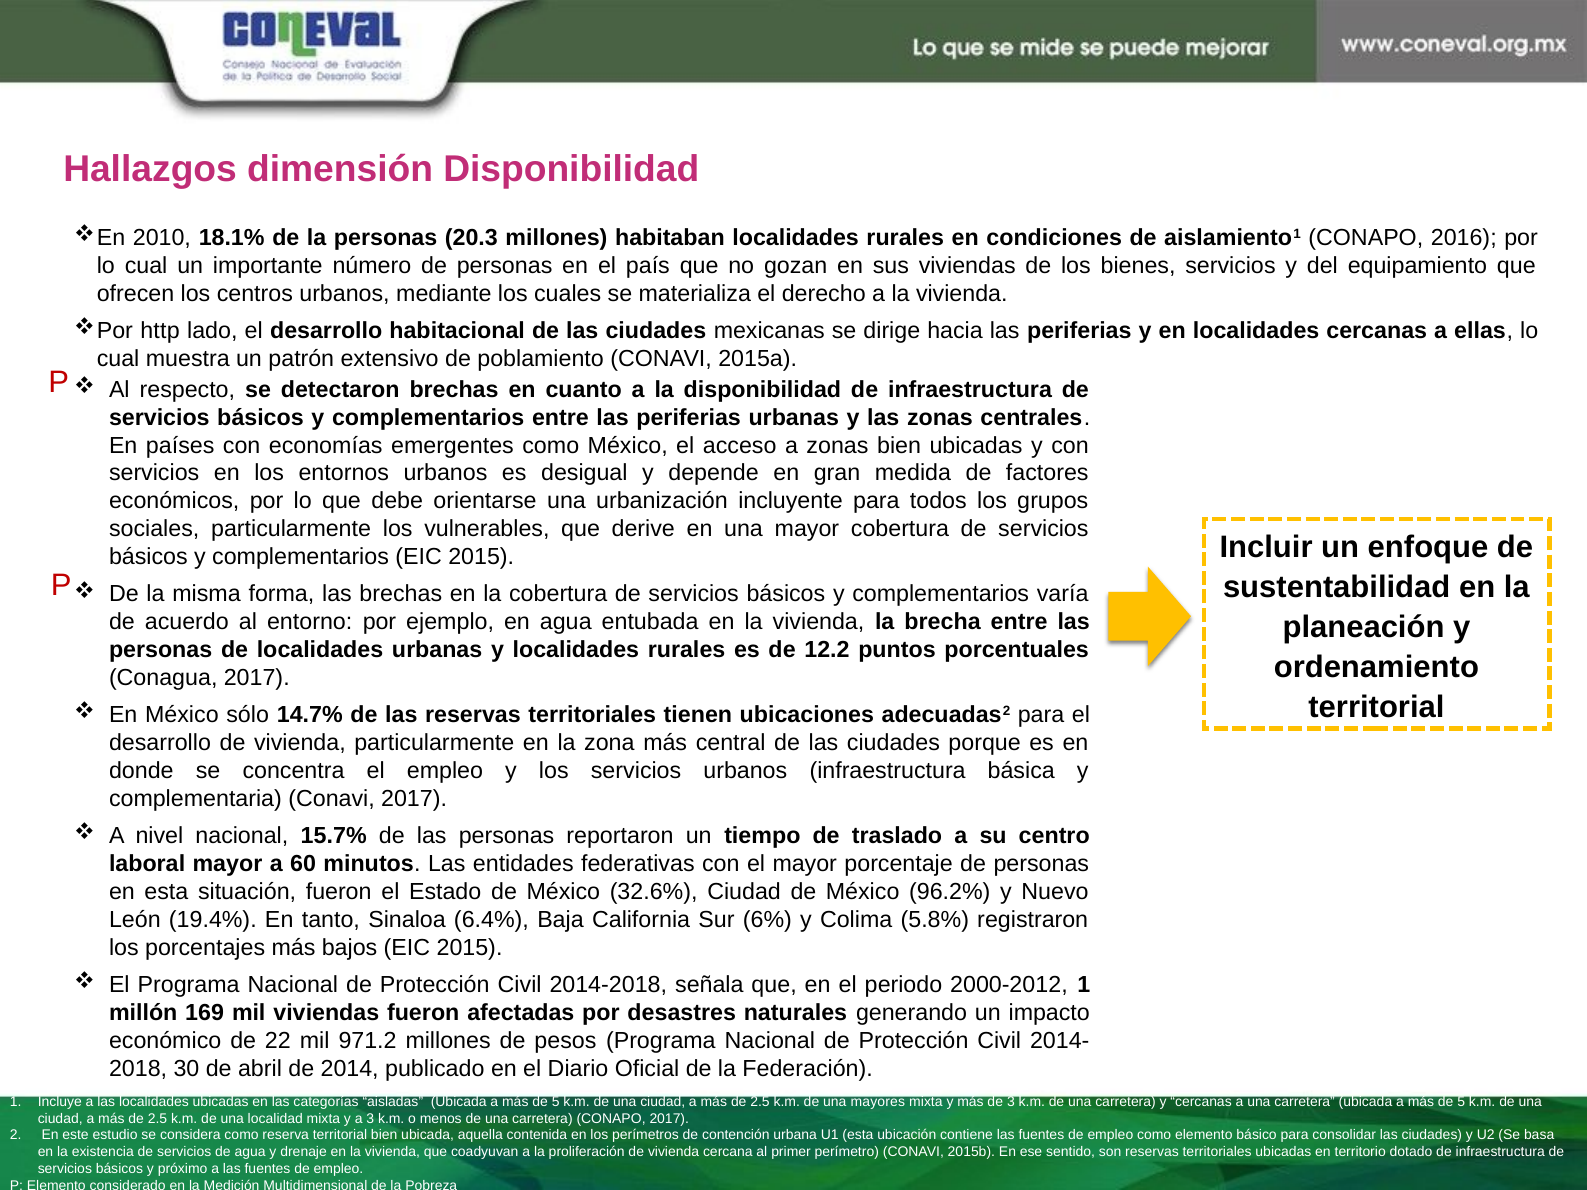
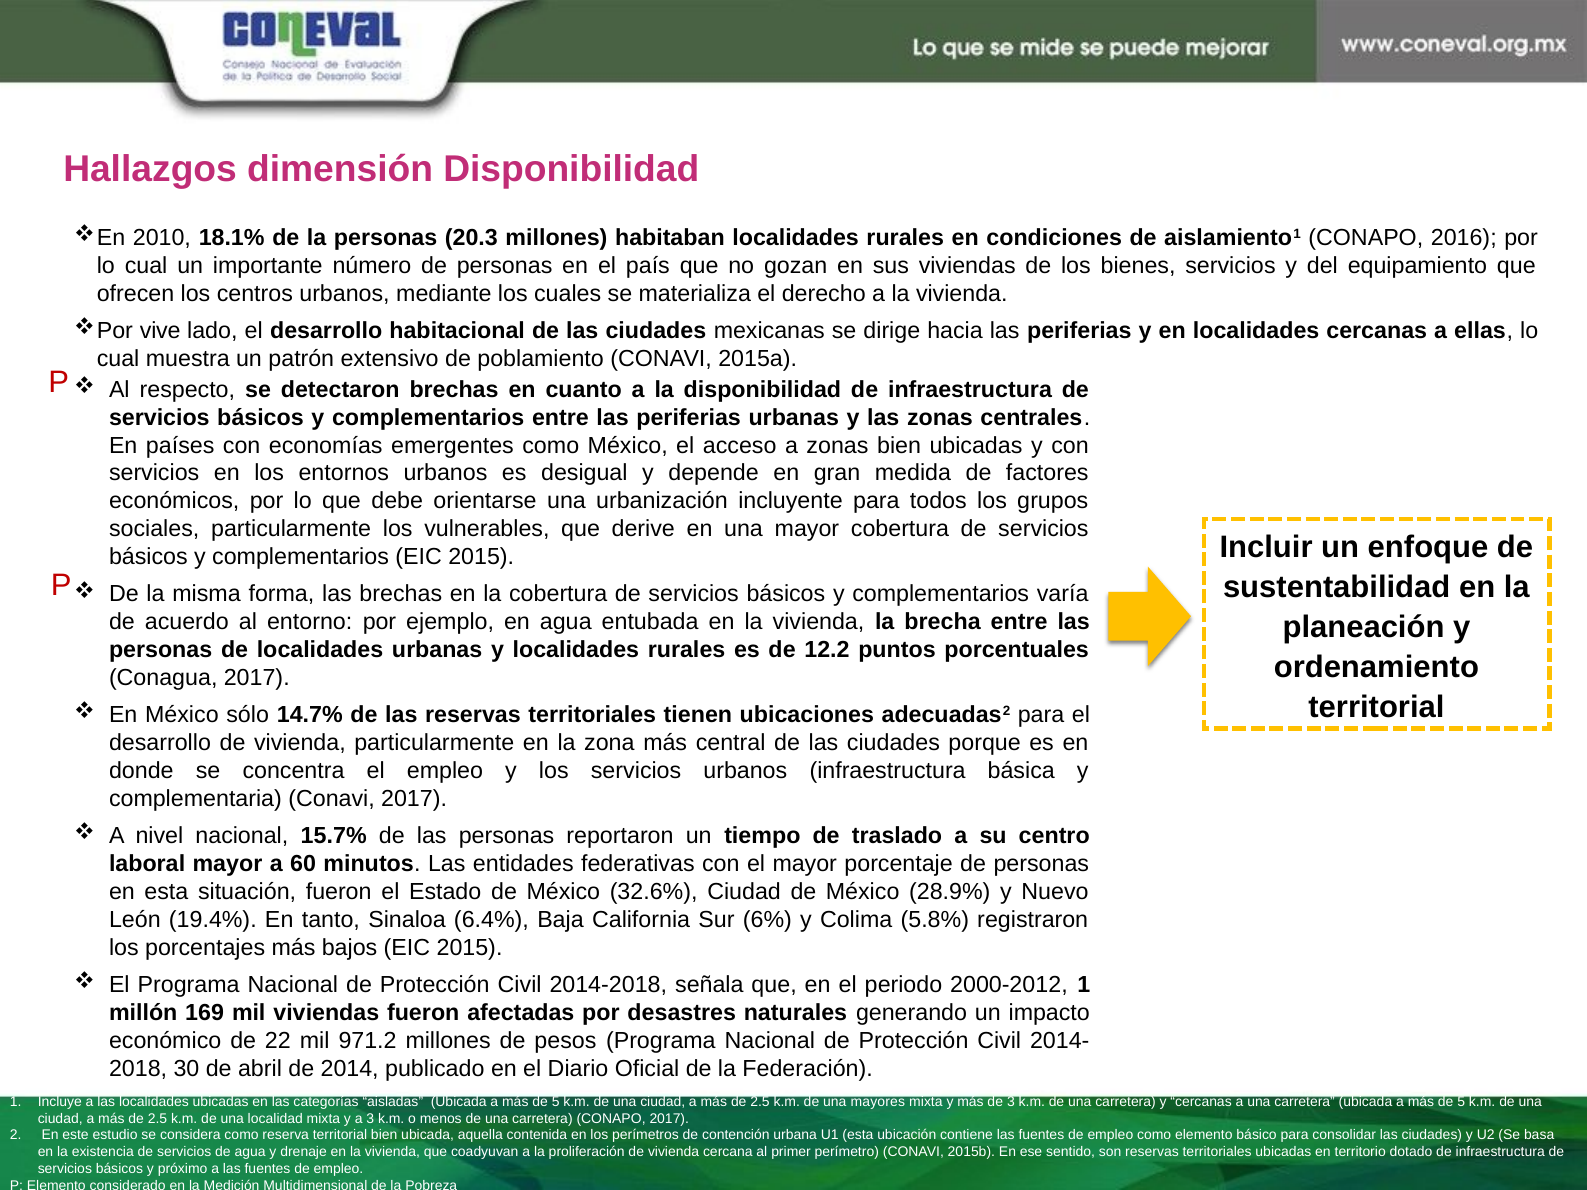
http: http -> vive (160, 331)
96.2%: 96.2% -> 28.9% (950, 892)
